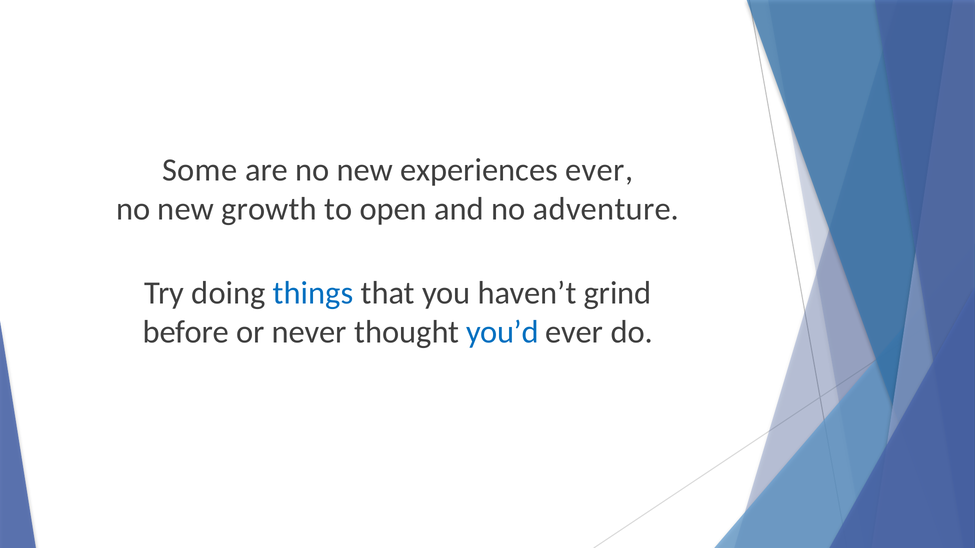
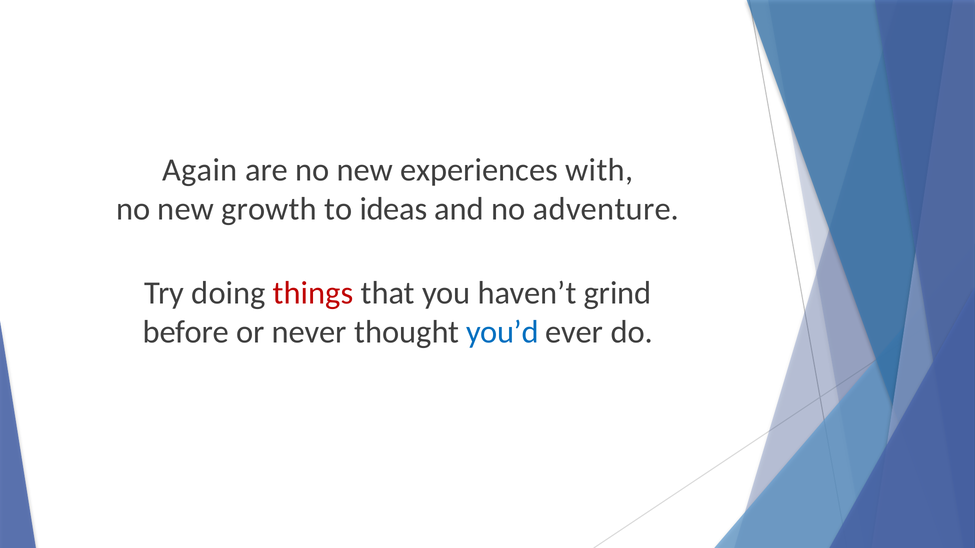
Some: Some -> Again (200, 170)
experiences ever: ever -> with (599, 170)
open: open -> ideas (393, 209)
things colour: blue -> red (313, 293)
